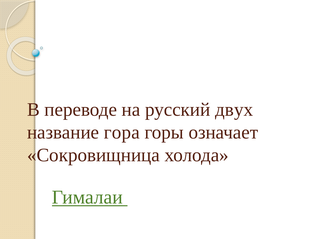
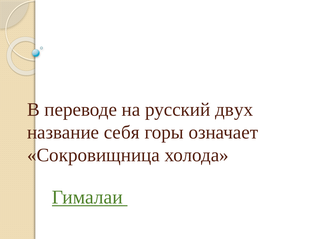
гора: гора -> себя (122, 132)
